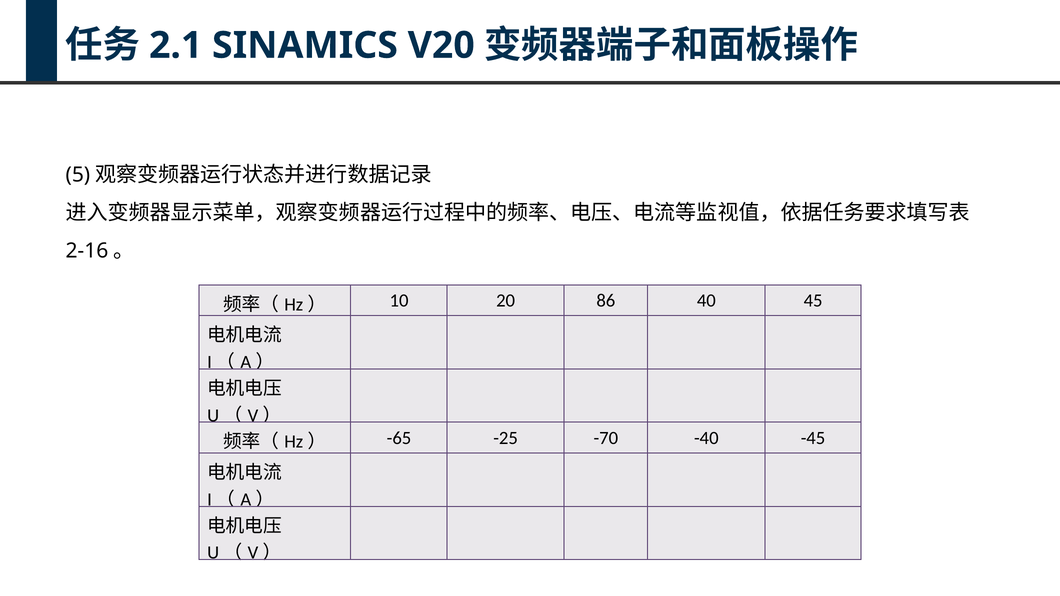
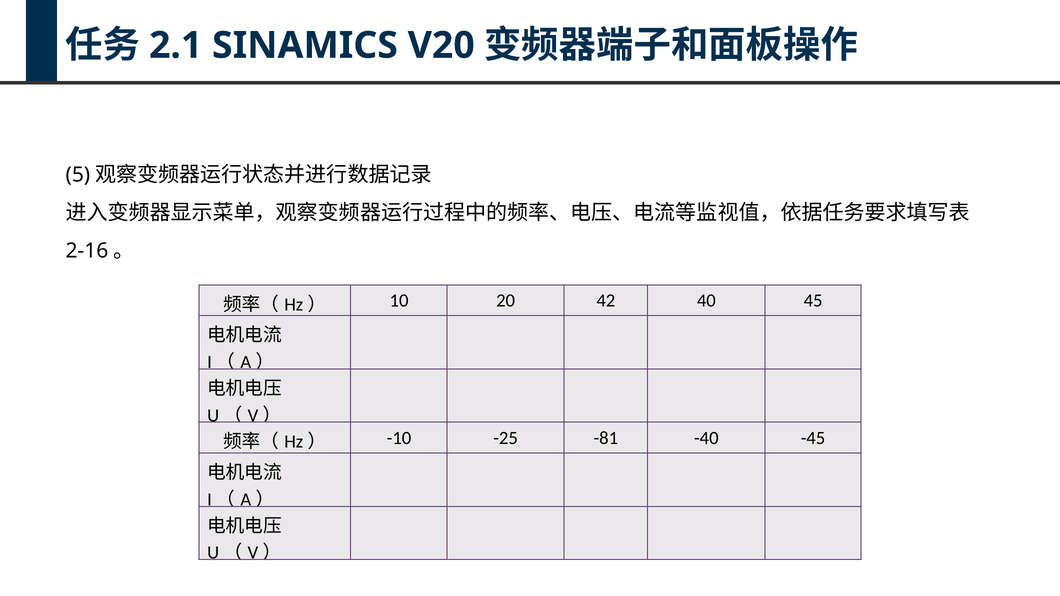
86: 86 -> 42 (606, 301)
-65: -65 -> -10 (399, 438)
-70: -70 -> -81 (606, 438)
